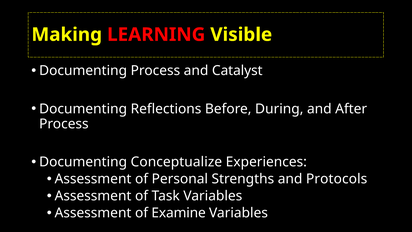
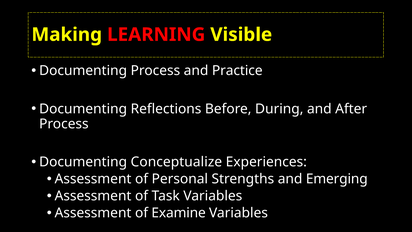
Catalyst: Catalyst -> Practice (237, 71)
Protocols: Protocols -> Emerging (337, 179)
